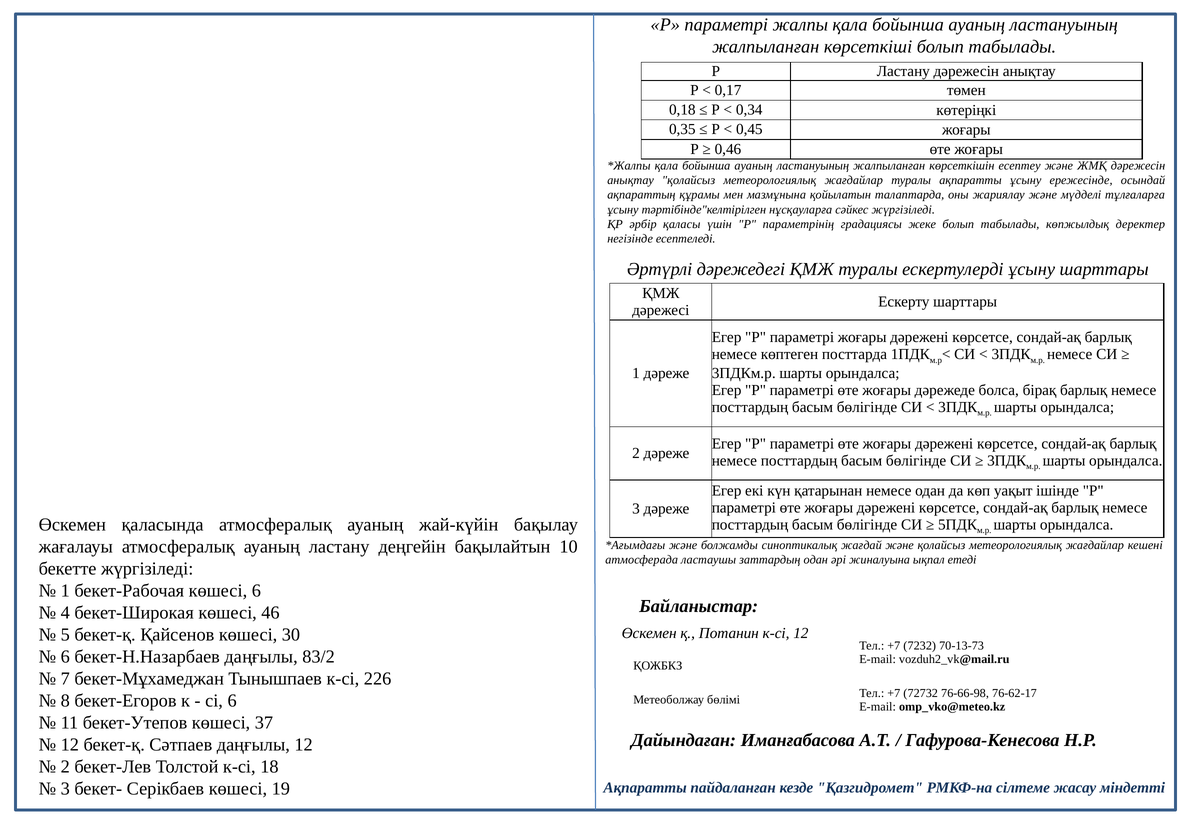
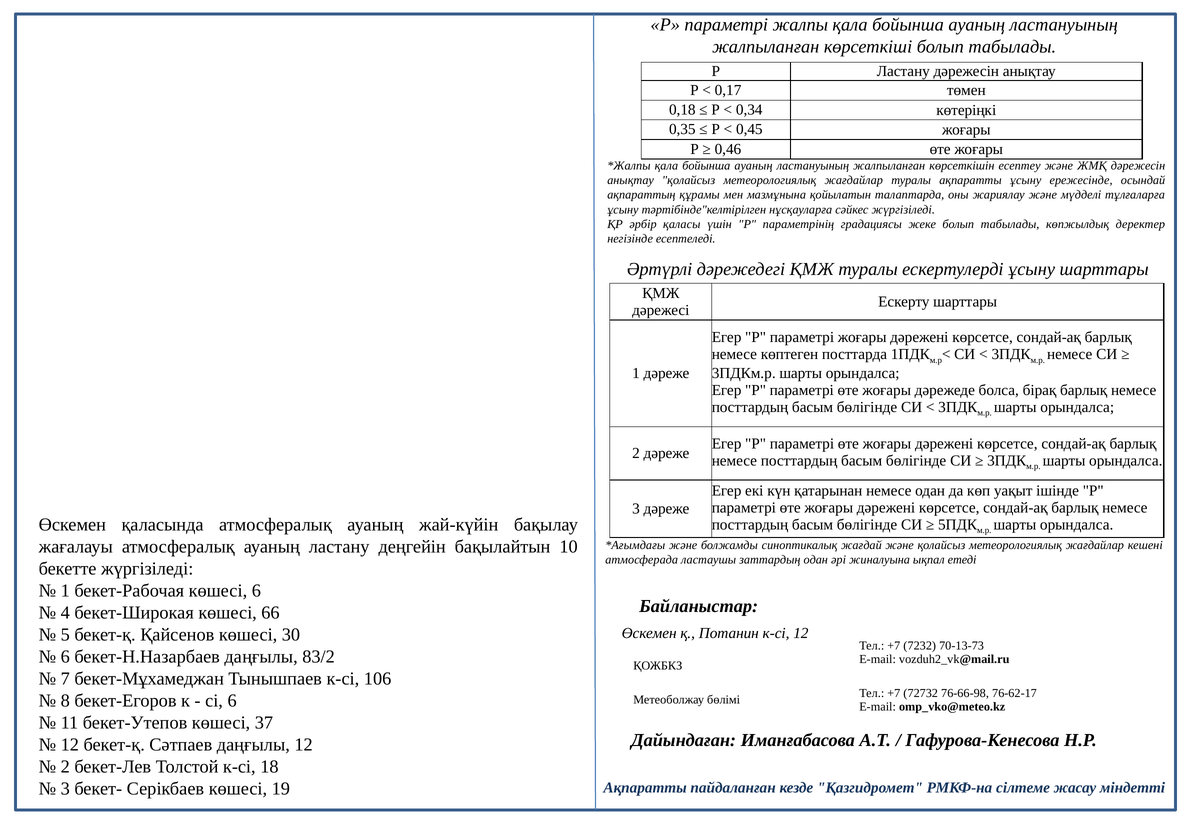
46: 46 -> 66 (270, 613)
226: 226 -> 106 (378, 679)
